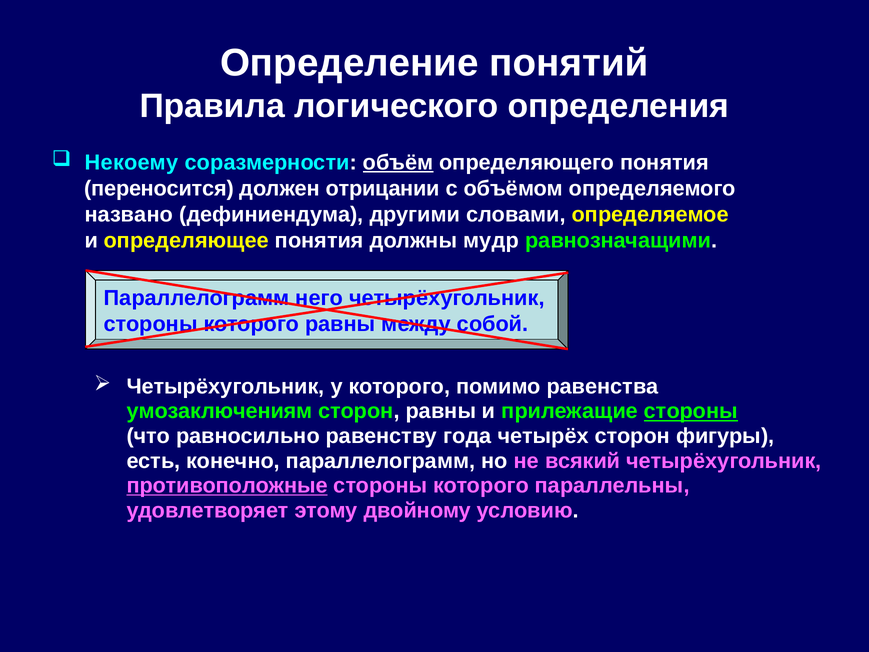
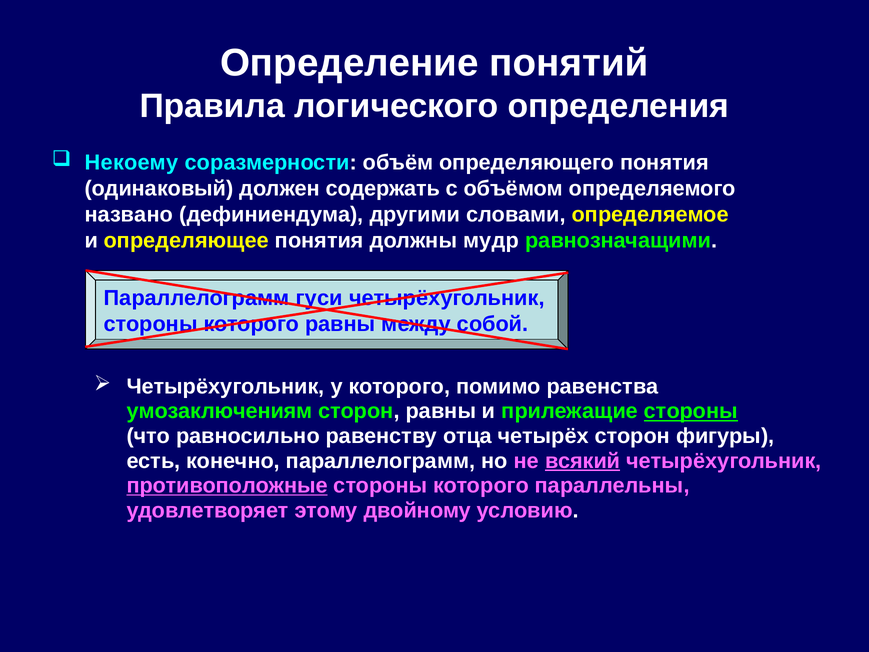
объём underline: present -> none (398, 162)
переносится: переносится -> одинаковый (159, 189)
отрицании: отрицании -> содержать (383, 189)
него: него -> гуси (319, 298)
года: года -> отца (467, 436)
всякий underline: none -> present (583, 461)
